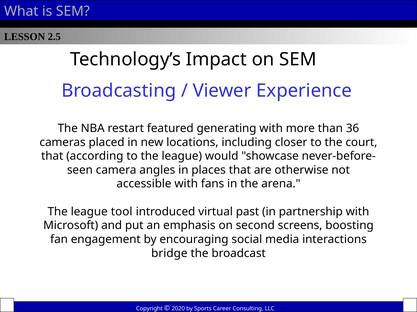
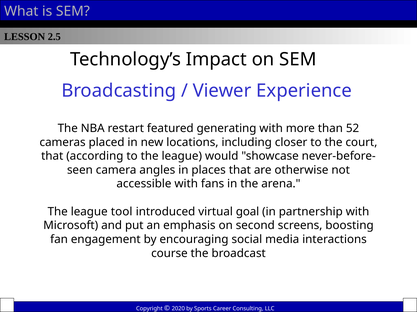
36: 36 -> 52 (353, 129)
past: past -> goal (248, 212)
bridge: bridge -> course (169, 254)
